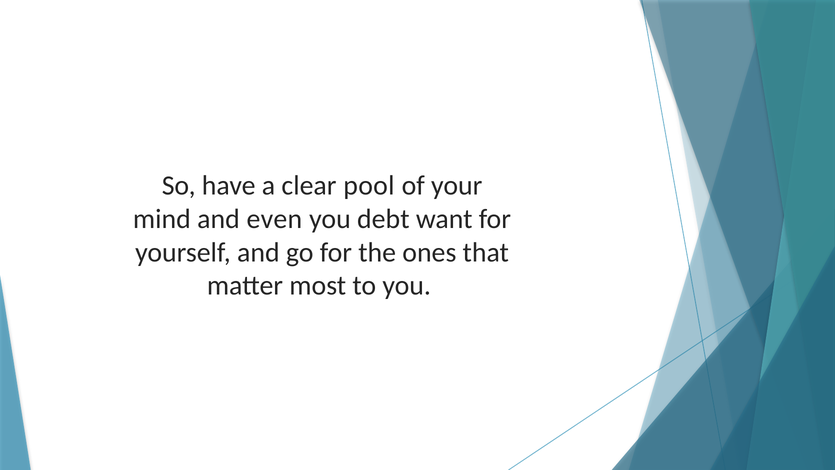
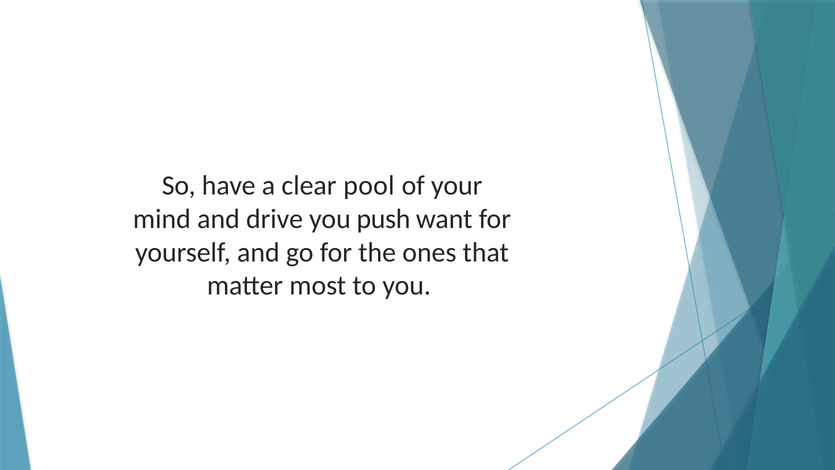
even: even -> drive (275, 219)
debt: debt -> push (383, 219)
